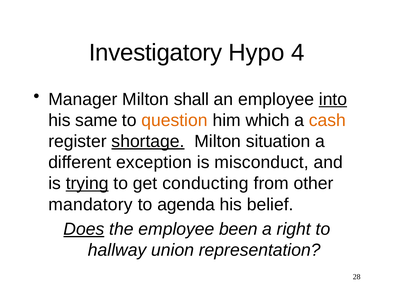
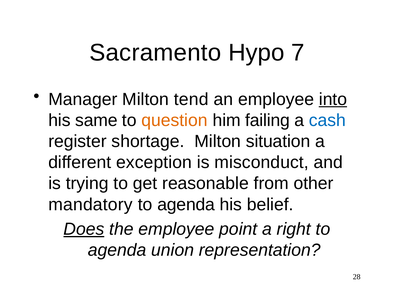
Investigatory: Investigatory -> Sacramento (155, 53)
4: 4 -> 7 (298, 53)
shall: shall -> tend (191, 99)
which: which -> failing (268, 120)
cash colour: orange -> blue (327, 120)
shortage underline: present -> none (148, 141)
trying underline: present -> none (87, 183)
conducting: conducting -> reasonable (205, 183)
been: been -> point (238, 229)
hallway: hallway -> agenda (117, 250)
